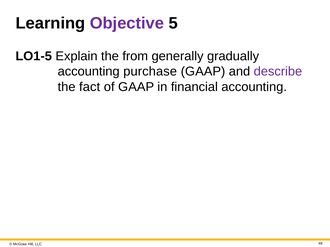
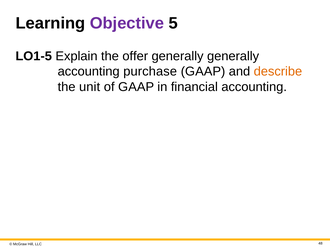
from: from -> offer (135, 56)
generally gradually: gradually -> generally (233, 56)
describe colour: purple -> orange (278, 72)
fact: fact -> unit (90, 87)
